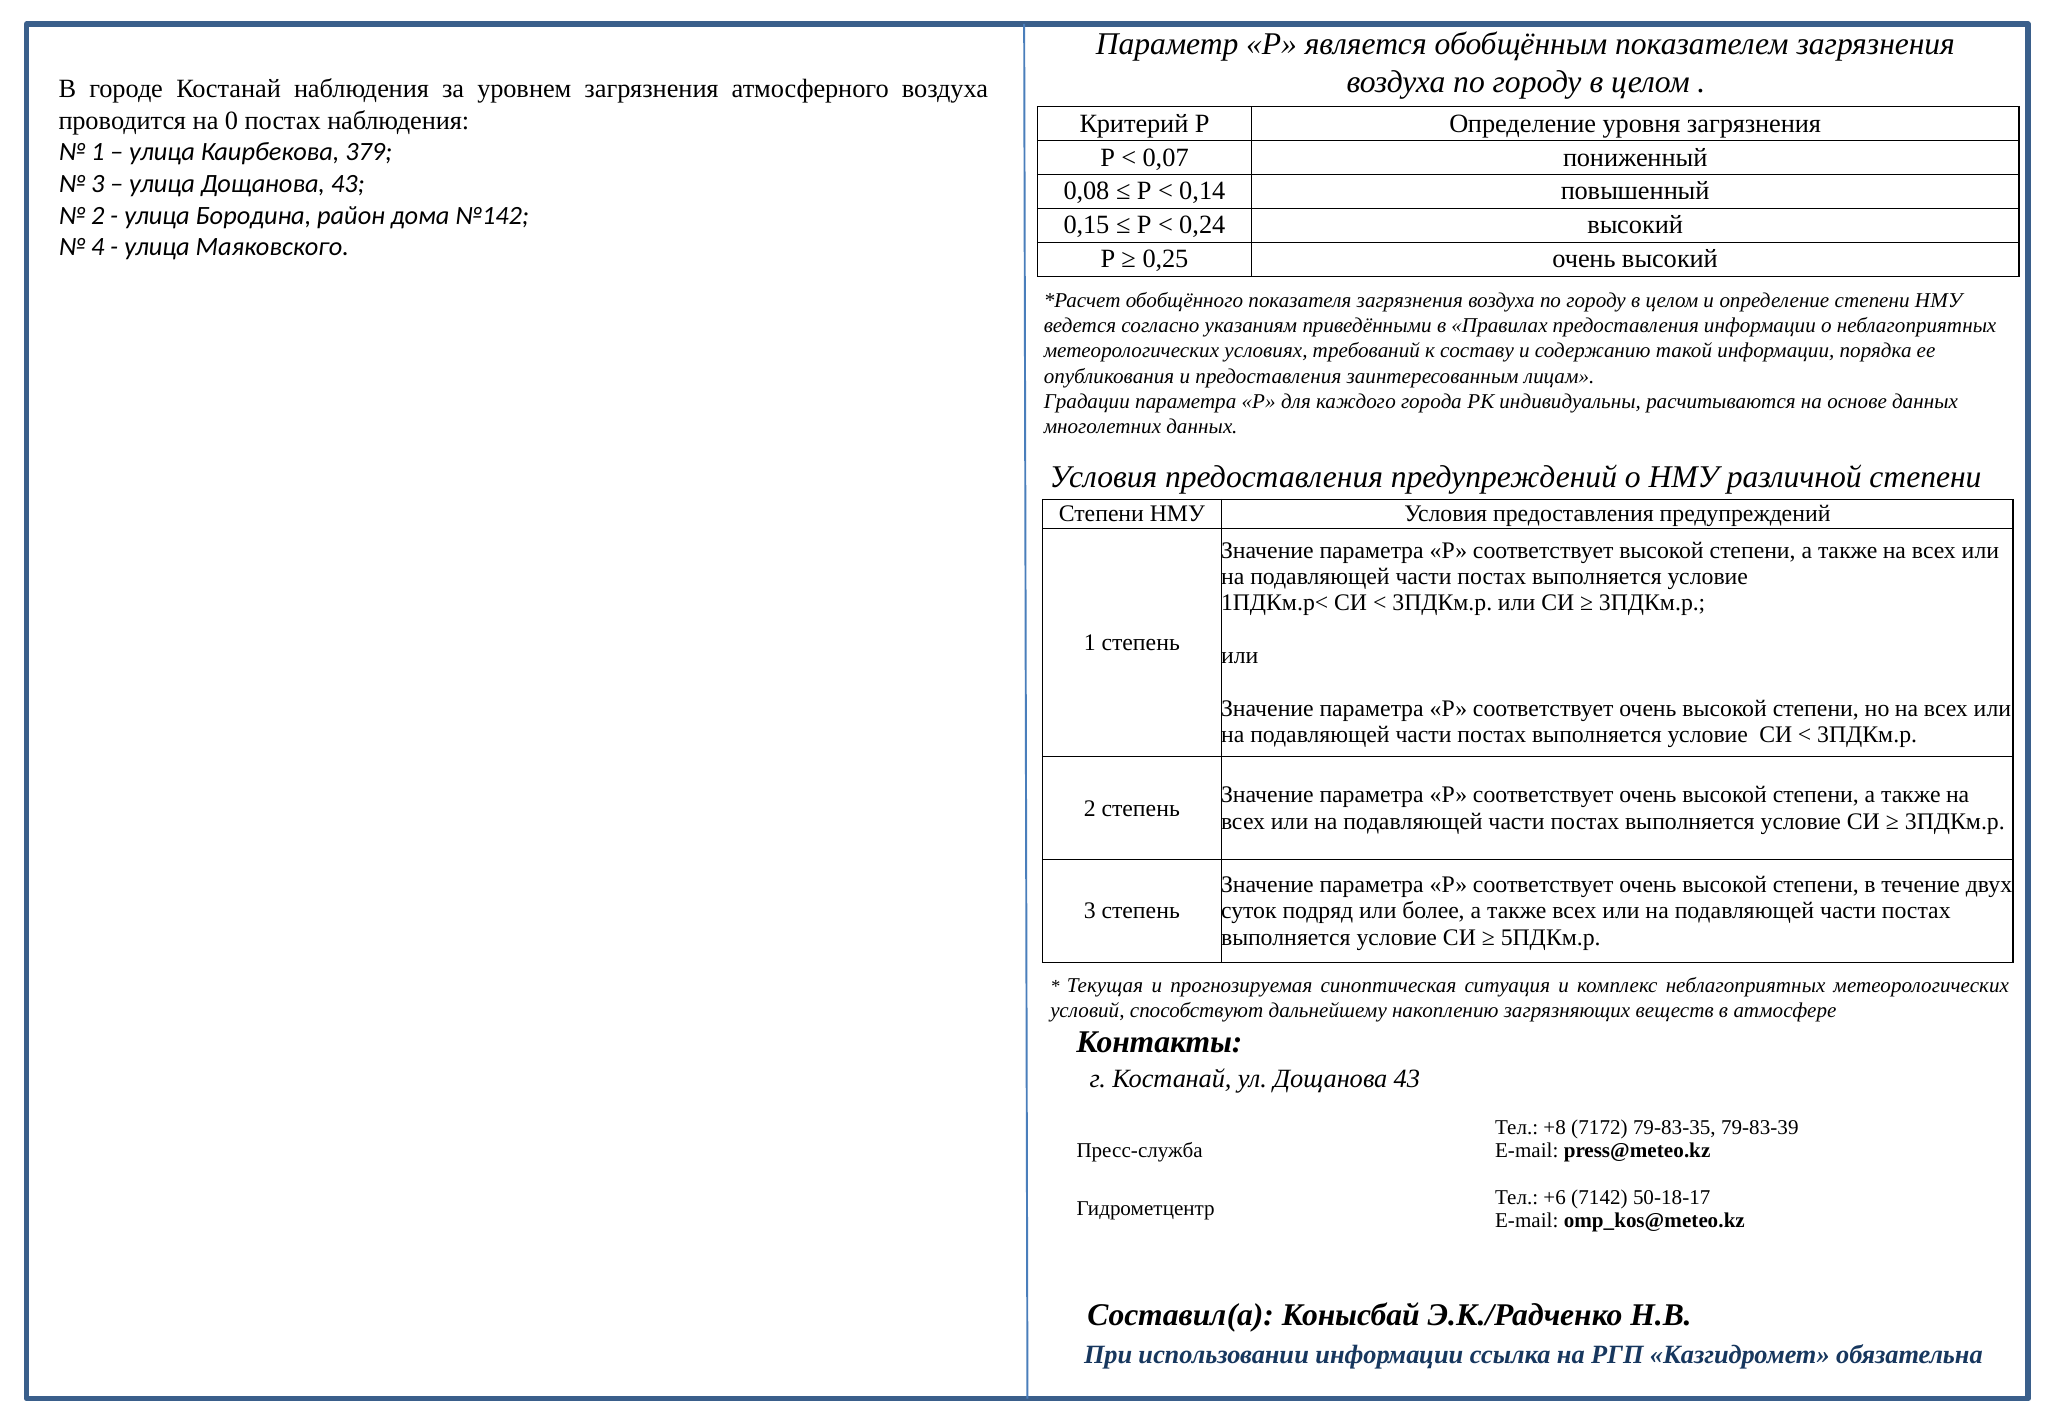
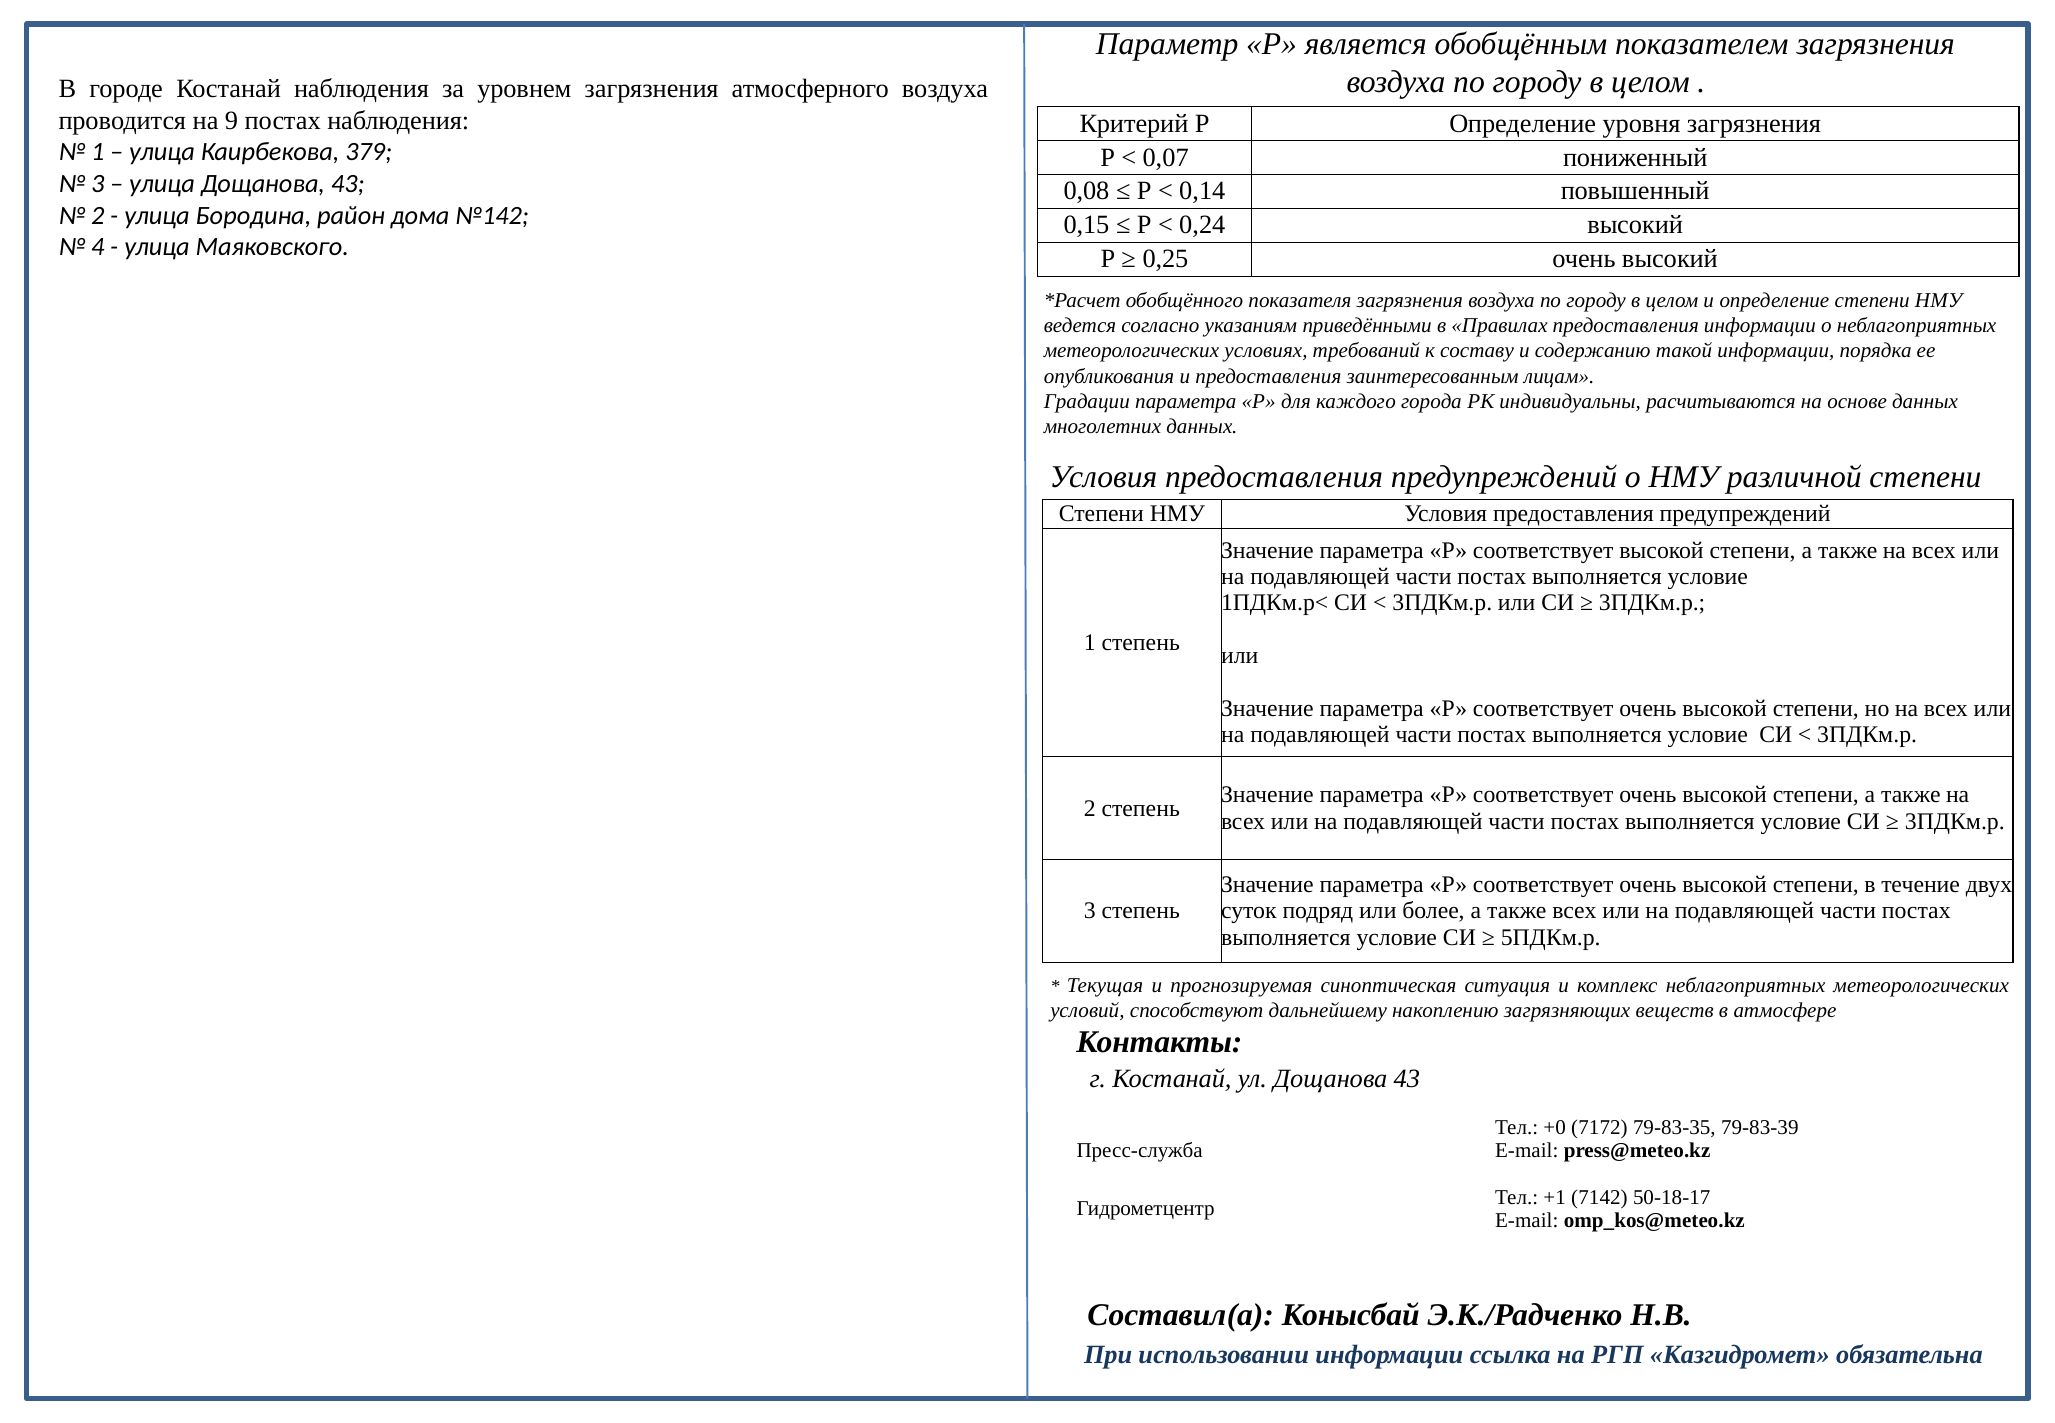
0: 0 -> 9 (231, 120)
+8: +8 -> +0 (1555, 1127)
+6: +6 -> +1 (1555, 1197)
